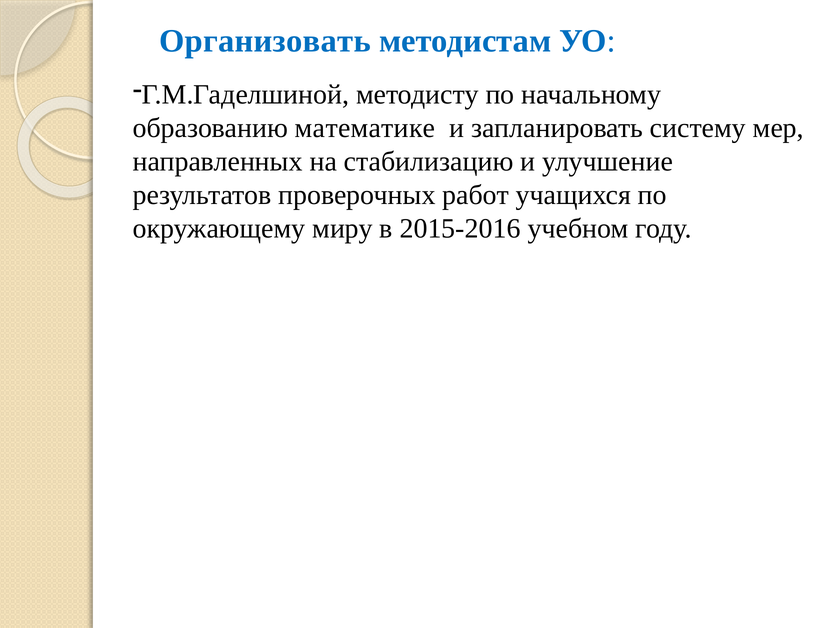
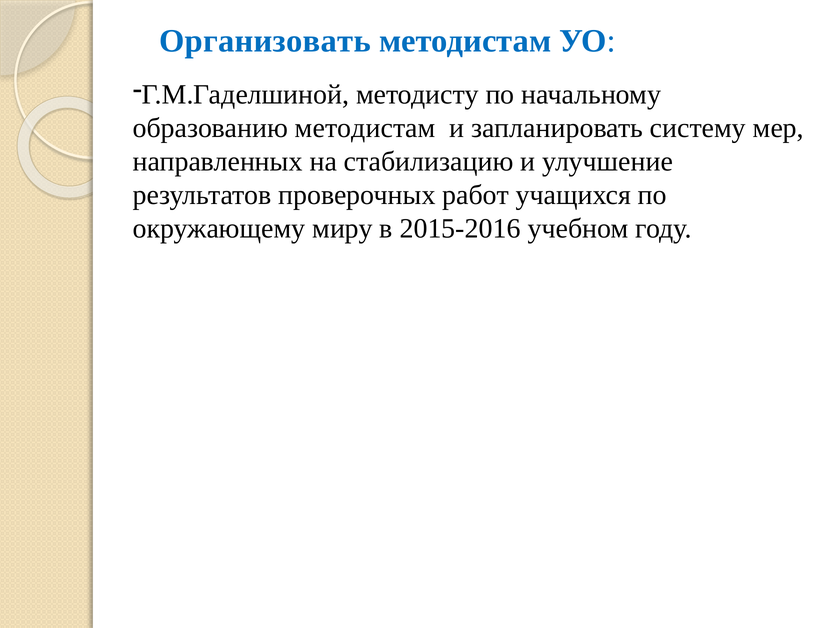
образованию математике: математике -> методистам (365, 128)
